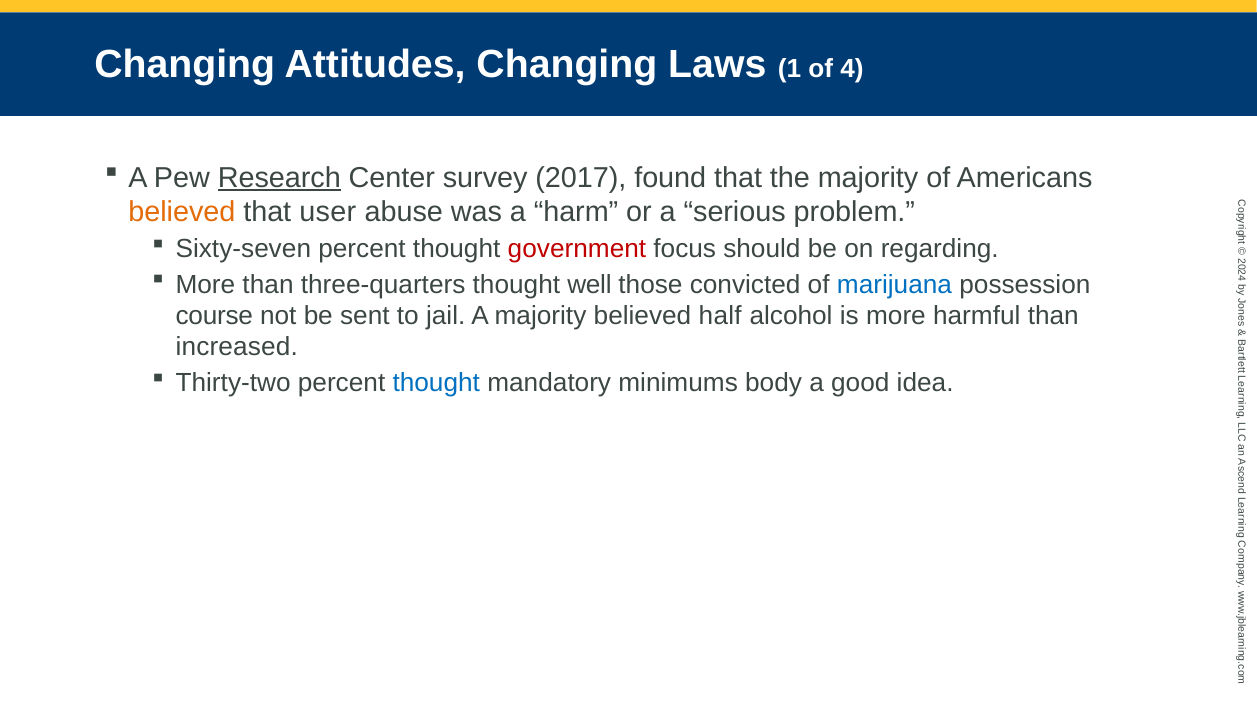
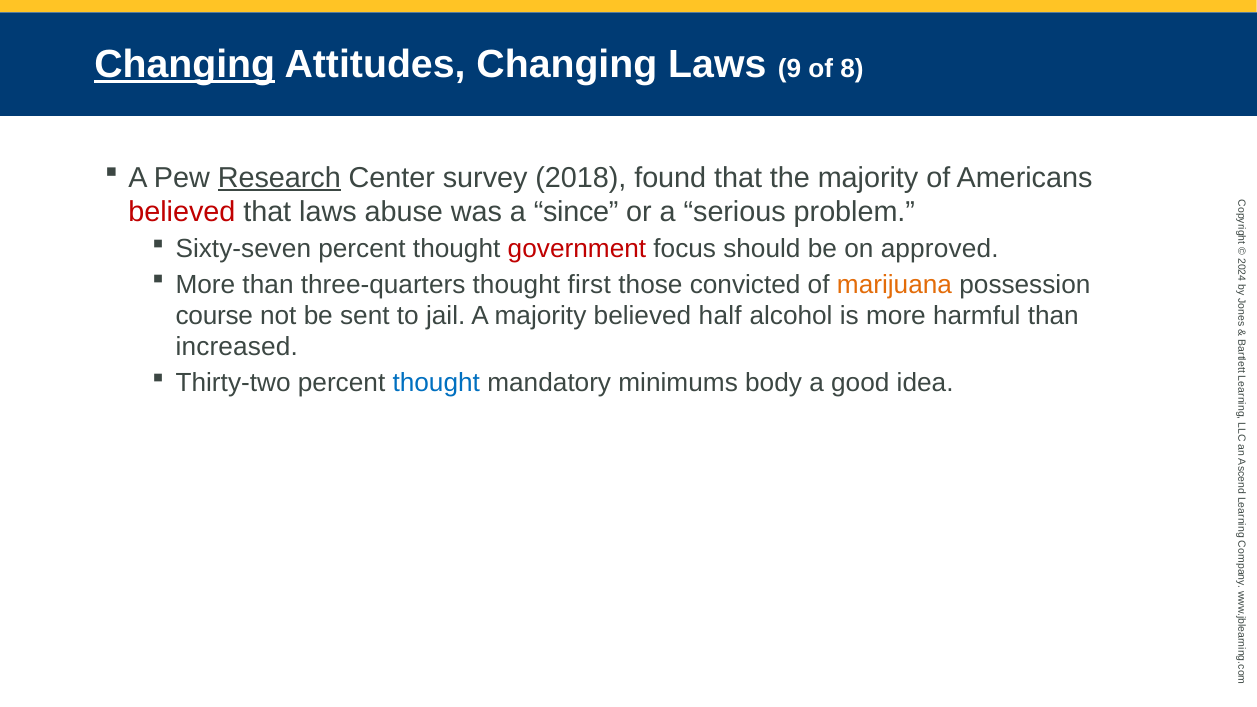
Changing underline: none -> present (185, 65)
1: 1 -> 9 (790, 69)
of 4: 4 -> 8 (852, 69)
2017: 2017 -> 2018 (581, 178)
believed colour: orange -> red (182, 212)
that user: user -> laws (328, 212)
harm: harm -> since (576, 212)
regarding: regarding -> approved (940, 249)
well: well -> first (589, 284)
marijuana colour: blue -> orange (894, 284)
